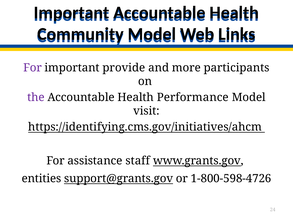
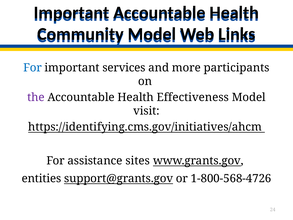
For colour: purple -> blue (33, 68)
provide: provide -> services (124, 68)
Performance: Performance -> Effectiveness (193, 97)
staff: staff -> sites (138, 161)
1-800-598-4726: 1-800-598-4726 -> 1-800-568-4726 (231, 178)
